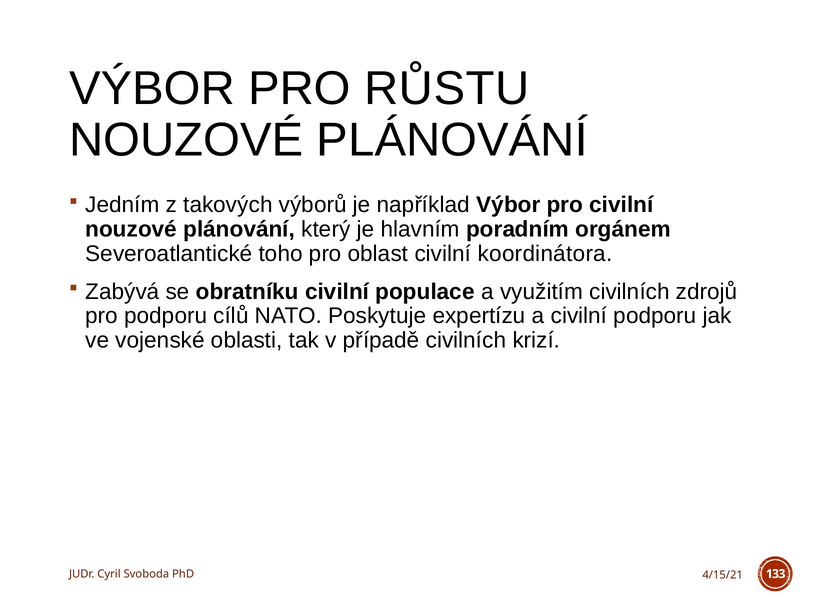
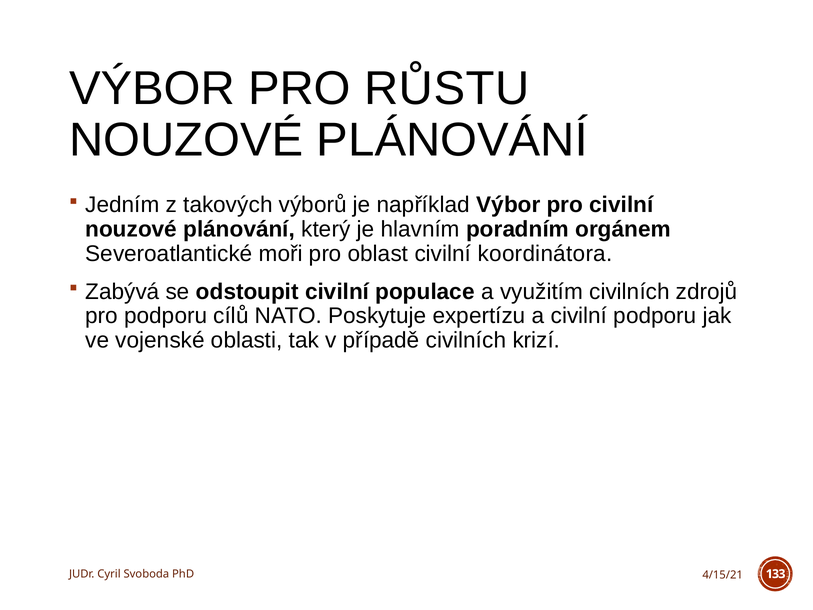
toho: toho -> moři (281, 254)
obratníku: obratníku -> odstoupit (247, 291)
